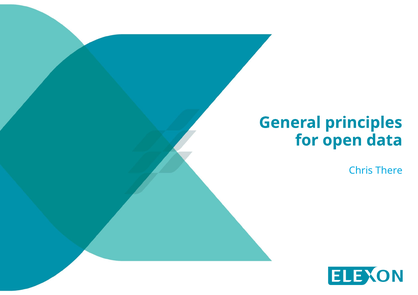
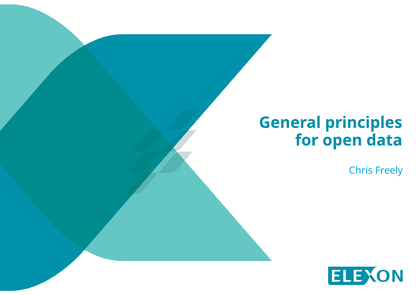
There: There -> Freely (389, 171)
